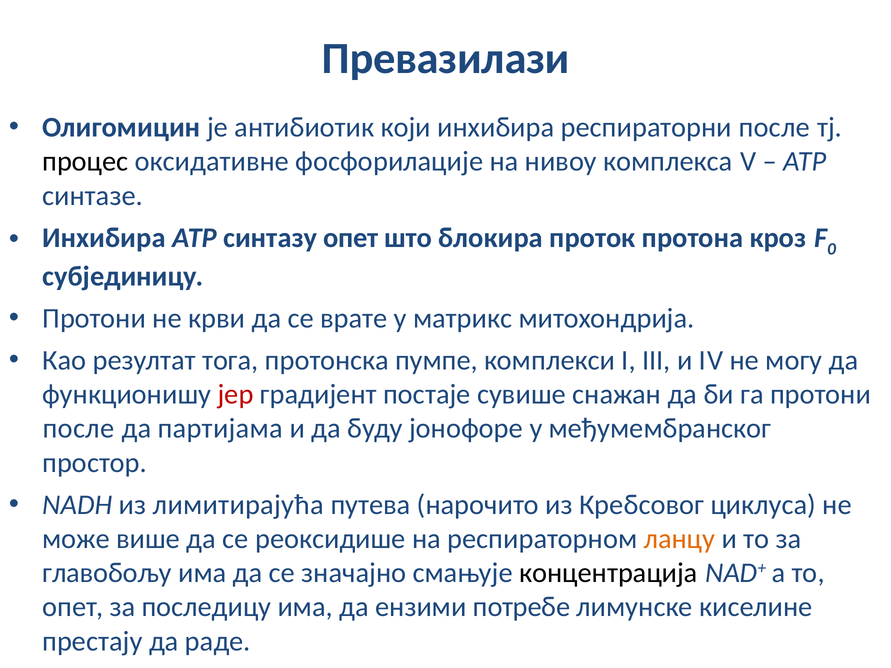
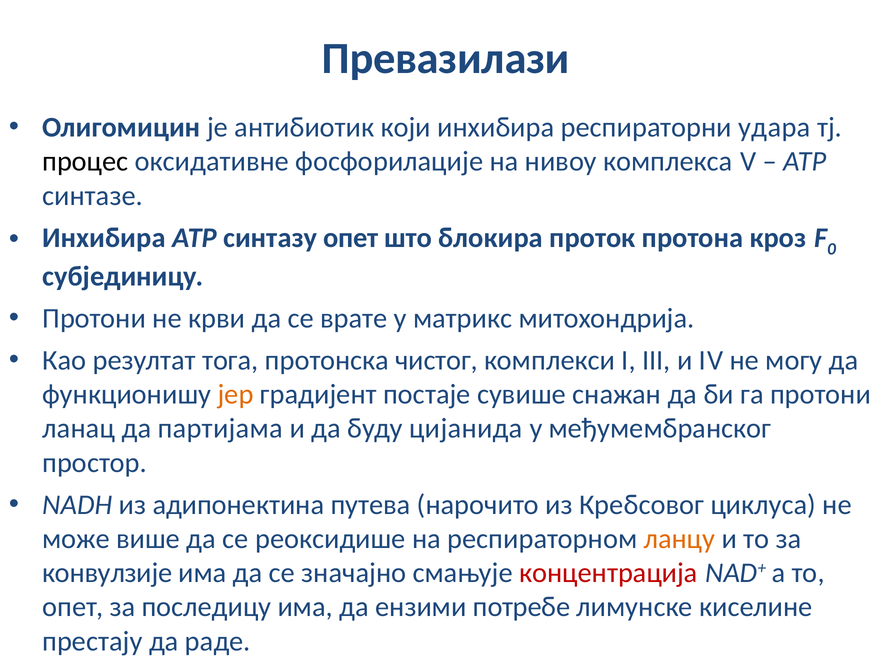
респираторни после: после -> удара (774, 127)
пумпе: пумпе -> чистог (437, 360)
јер colour: red -> orange (235, 395)
после: после -> ланац (79, 429)
јонофоре: јонофоре -> цијанида (466, 429)
лимитирајућа: лимитирајућа -> адипонектина (238, 505)
главобољу: главобољу -> конвулзије (107, 573)
концентрација colour: black -> red (608, 573)
